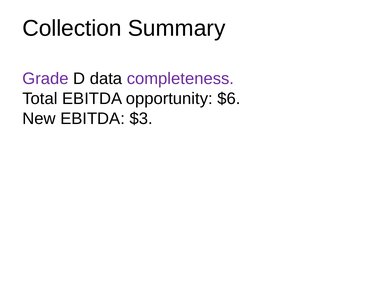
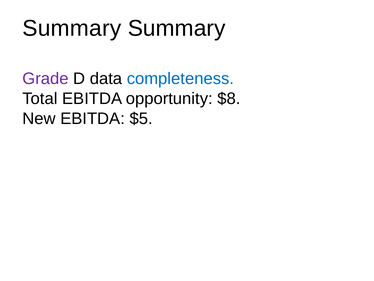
Collection: Collection -> Summary (72, 28)
completeness colour: purple -> blue (180, 78)
$6: $6 -> $8 (229, 98)
$3: $3 -> $5 (141, 118)
